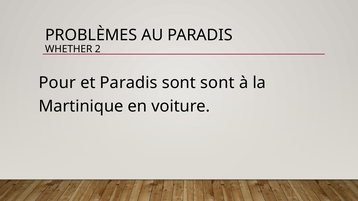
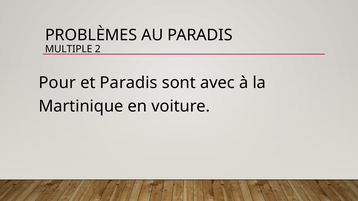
WHETHER: WHETHER -> MULTIPLE (69, 49)
sont sont: sont -> avec (217, 83)
